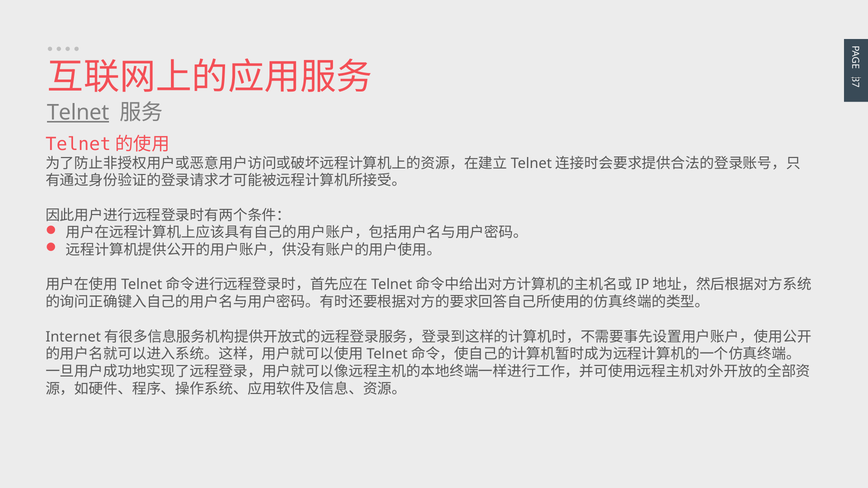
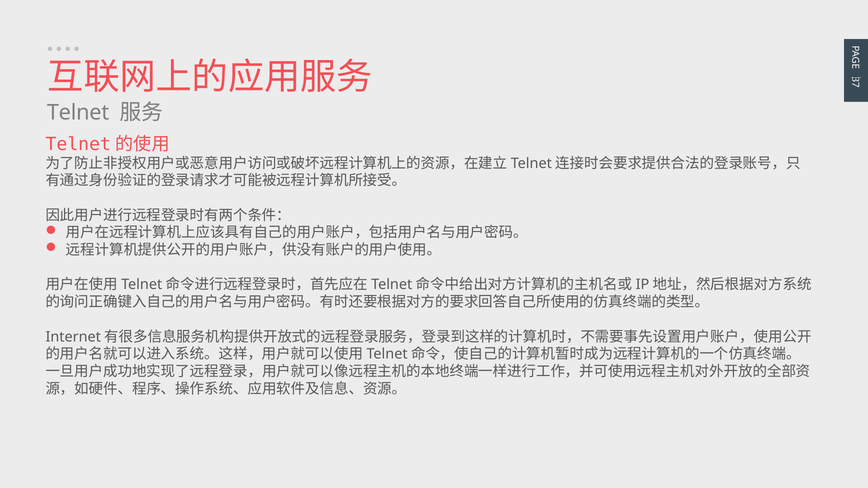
Telnet underline: present -> none (78, 112)
